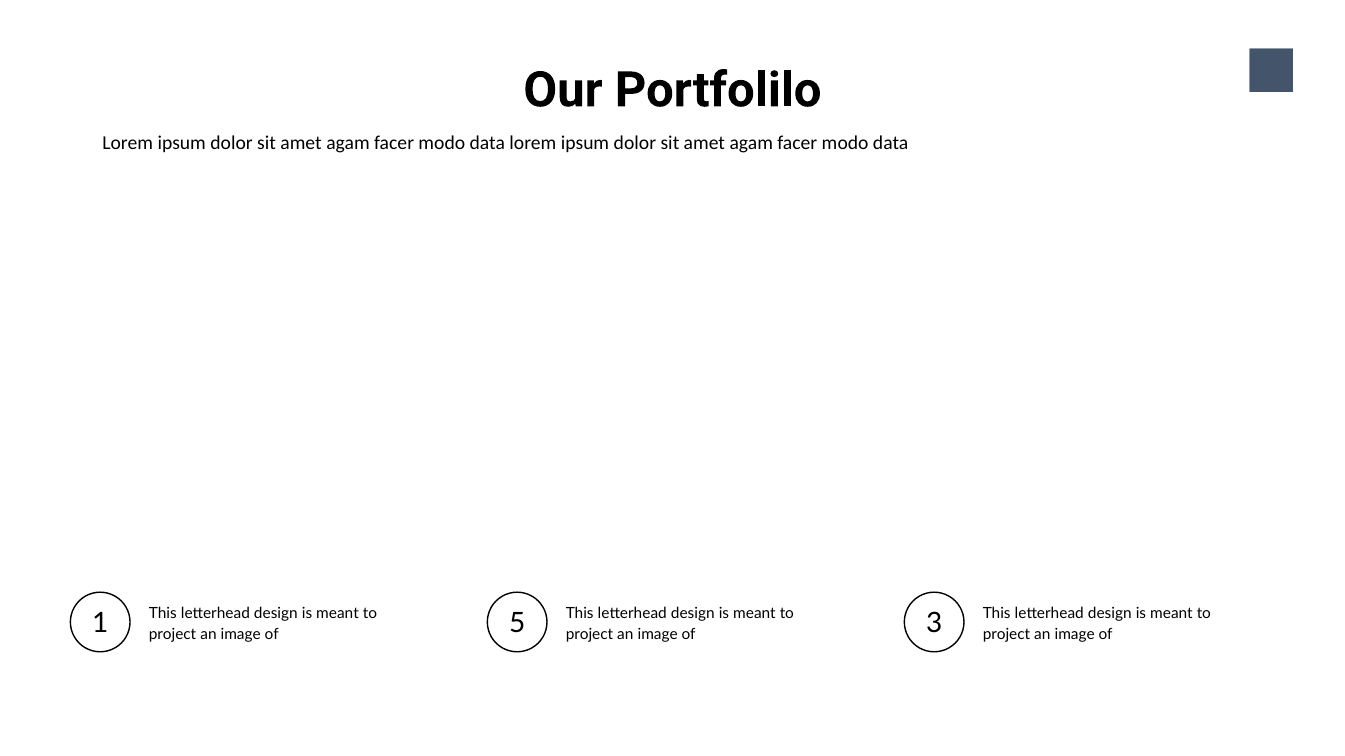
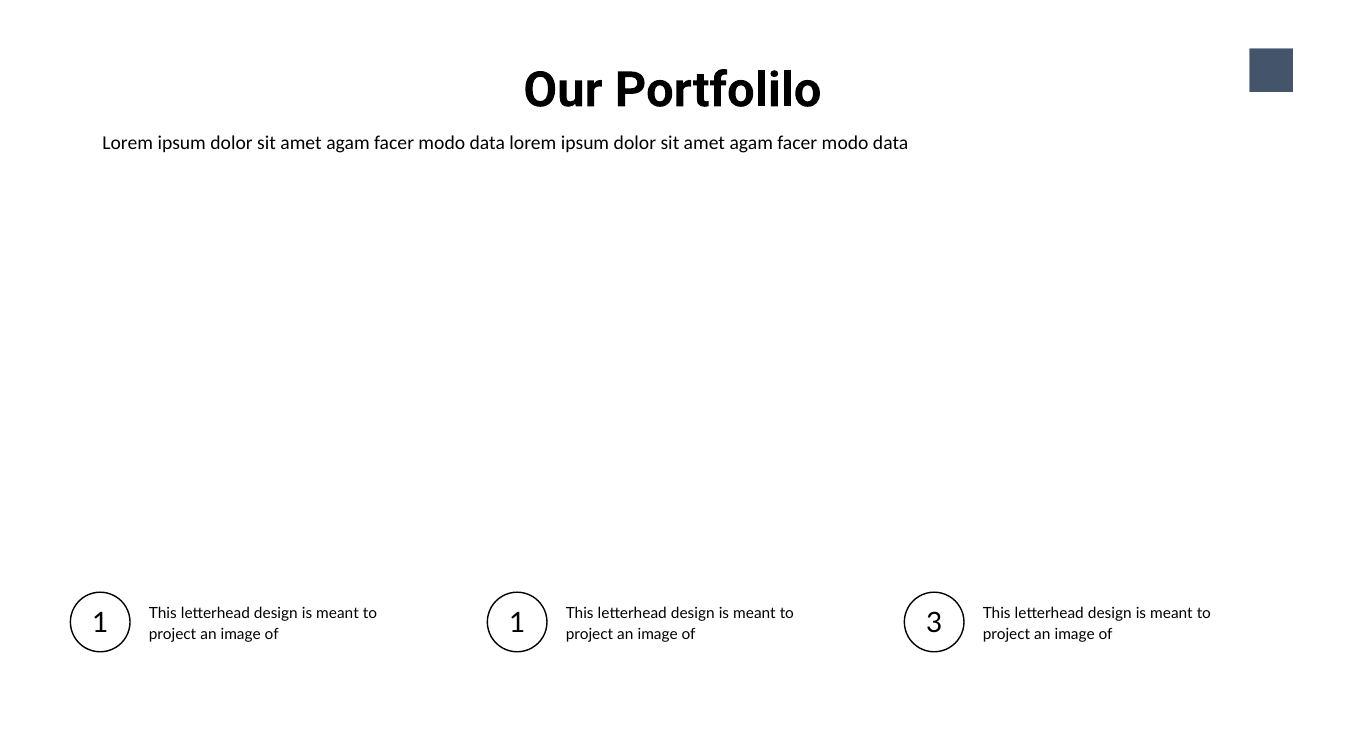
of 5: 5 -> 1 (517, 624)
